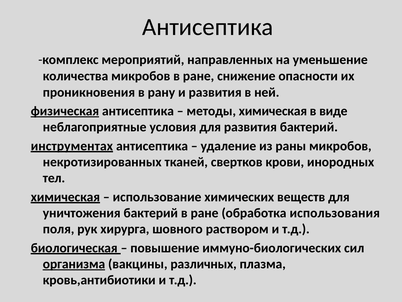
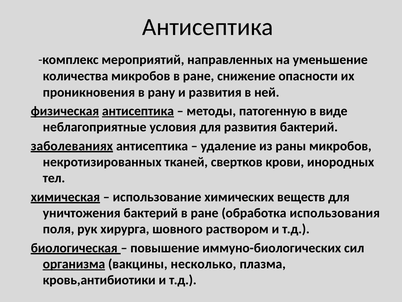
антисептика underline: none -> present (138, 111)
методы химическая: химическая -> патогенную (273, 111)
инструментах: инструментах -> заболеваниях (72, 146)
различных: различных -> несколько (203, 264)
